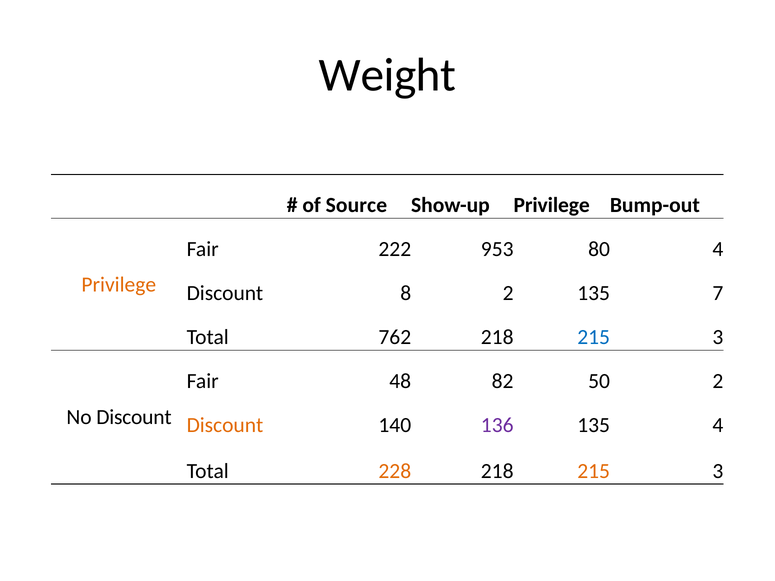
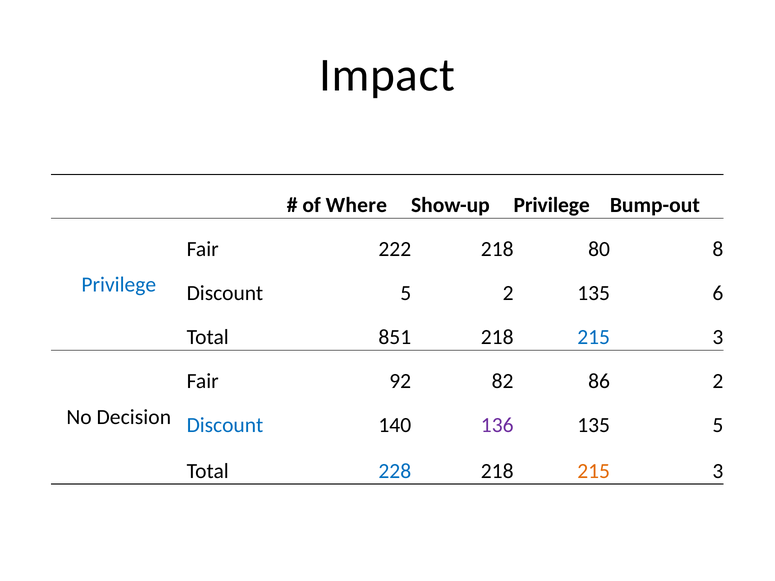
Weight: Weight -> Impact (387, 75)
Source: Source -> Where (356, 205)
222 953: 953 -> 218 (497, 249)
80 4: 4 -> 8 (718, 249)
Privilege colour: orange -> blue (119, 285)
Discount 8: 8 -> 5 (406, 293)
7: 7 -> 6 (718, 293)
762: 762 -> 851 (395, 337)
48: 48 -> 92 (400, 381)
50: 50 -> 86 (599, 381)
No Discount: Discount -> Decision (134, 418)
Discount colour: orange -> blue (225, 425)
135 4: 4 -> 5 (718, 425)
228 colour: orange -> blue (395, 471)
